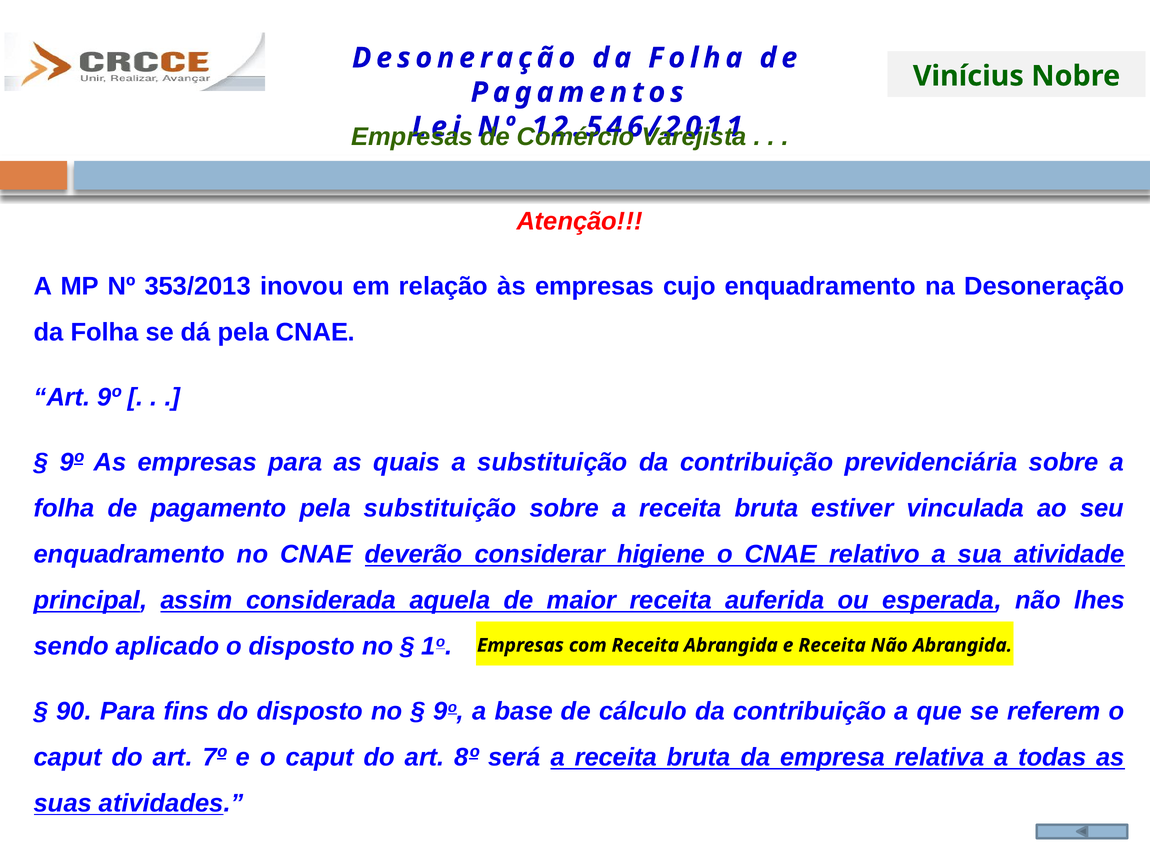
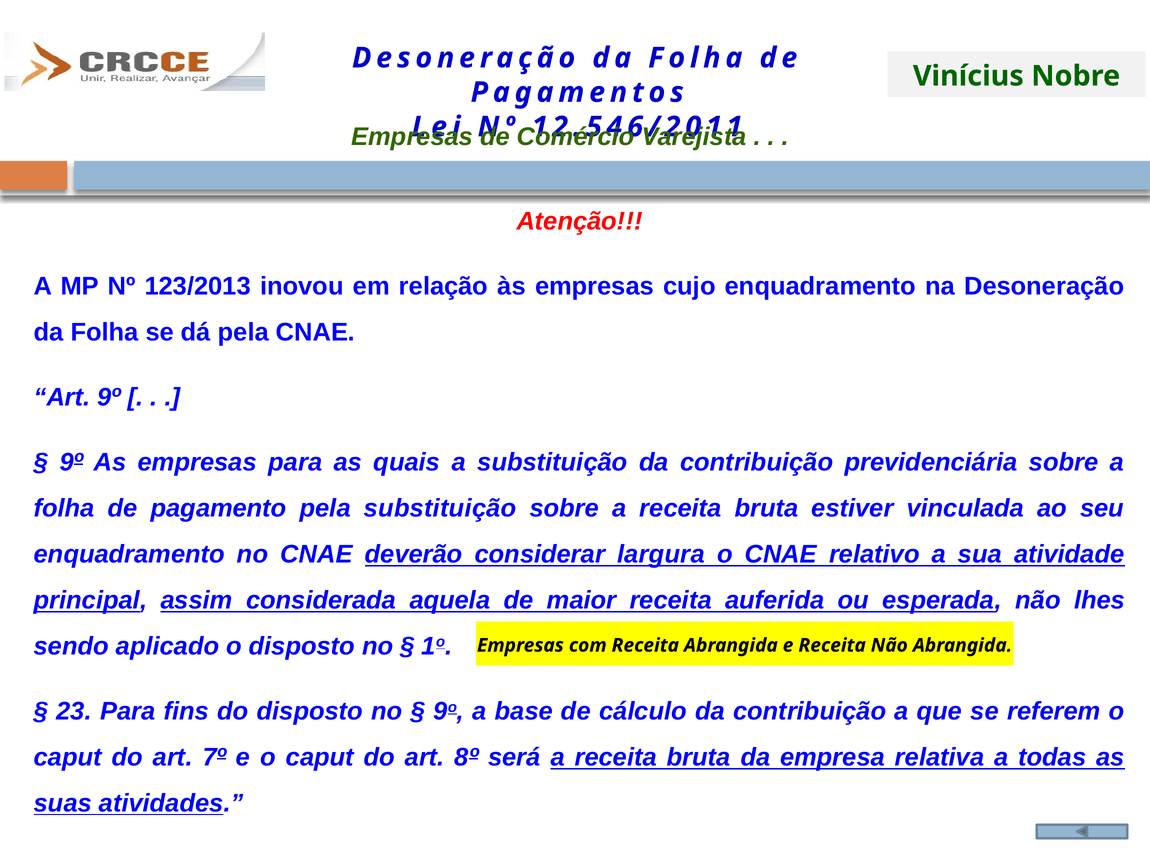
353/2013: 353/2013 -> 123/2013 (198, 286)
higiene: higiene -> largura (661, 555)
90: 90 -> 23 (74, 712)
